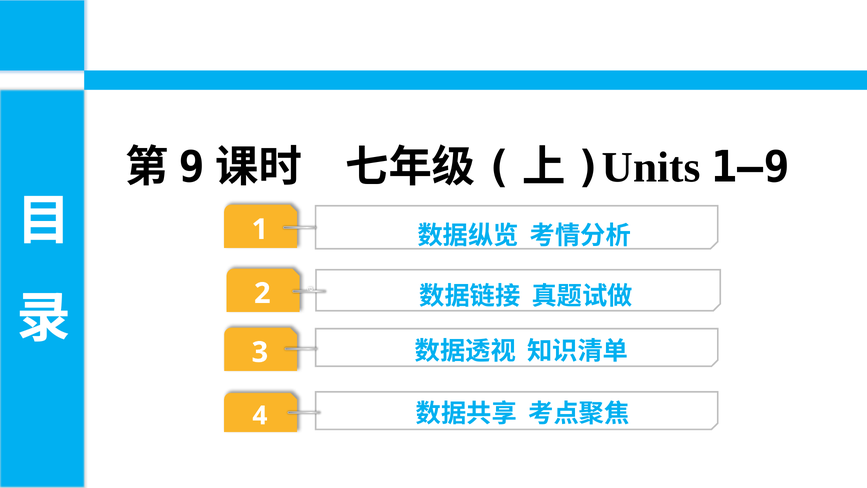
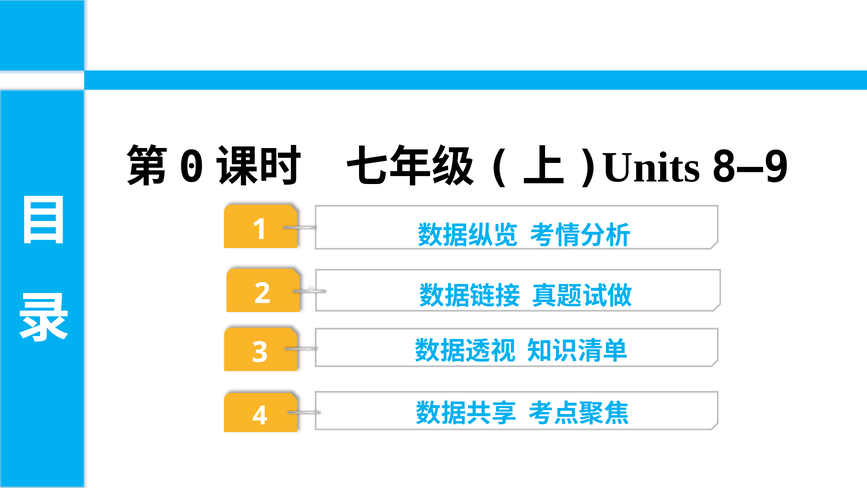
9: 9 -> 0 (192, 168)
1—9: 1—9 -> 8—9 (751, 168)
